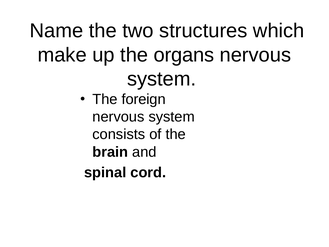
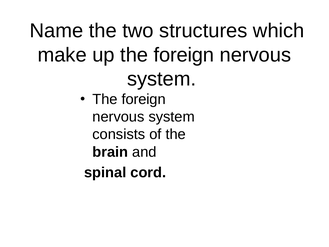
up the organs: organs -> foreign (184, 55)
